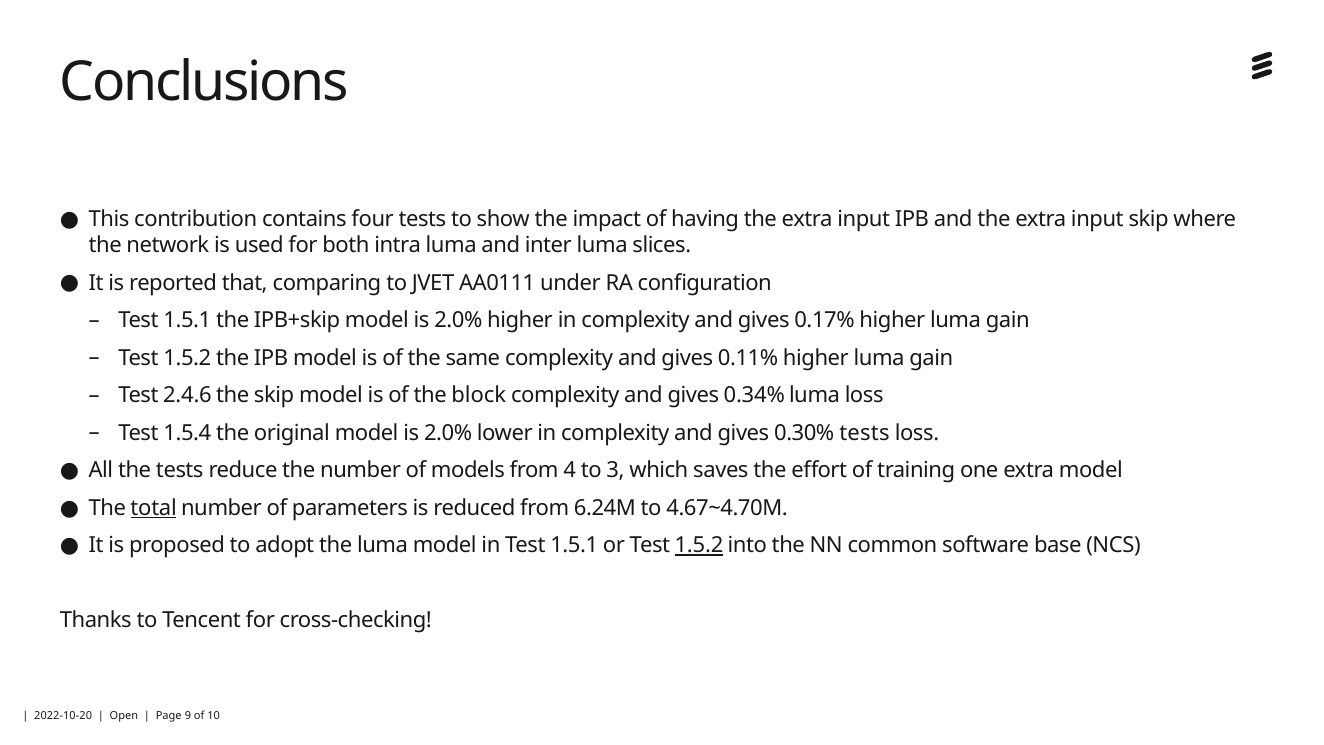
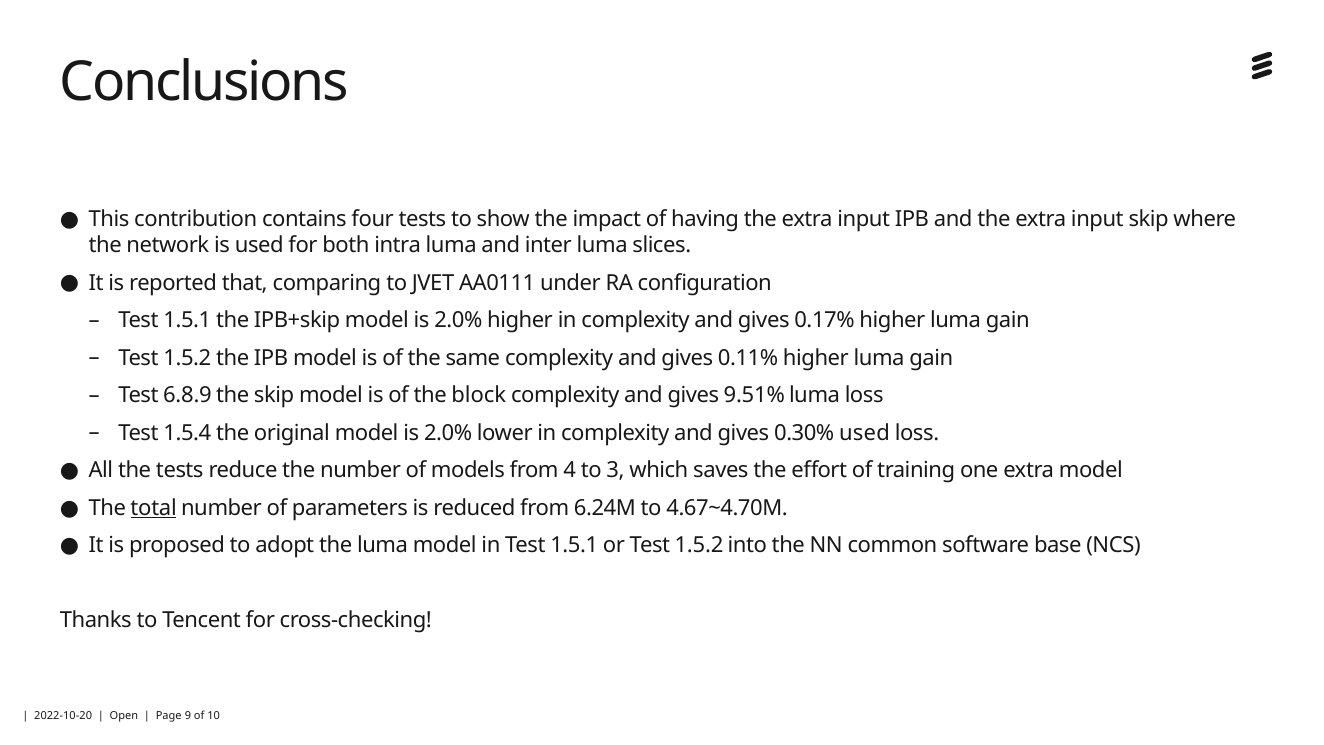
2.4.6: 2.4.6 -> 6.8.9 (187, 395)
0.34%: 0.34% -> 9.51% (754, 395)
0.30% tests: tests -> used (864, 433)
1.5.2 underline: present -> none (699, 545)
